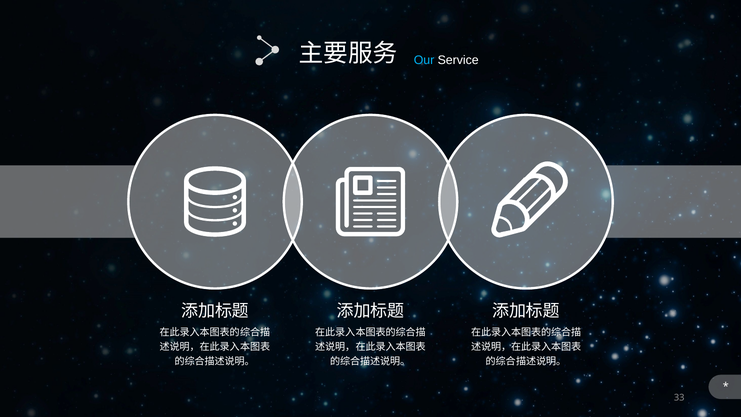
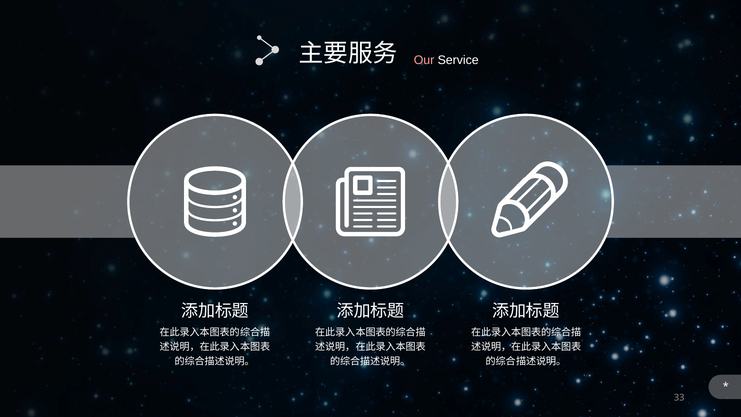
Our colour: light blue -> pink (424, 60)
